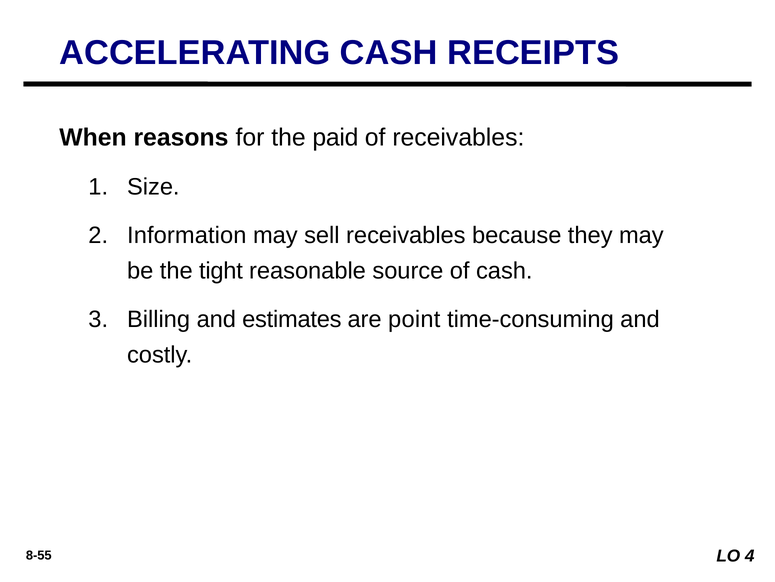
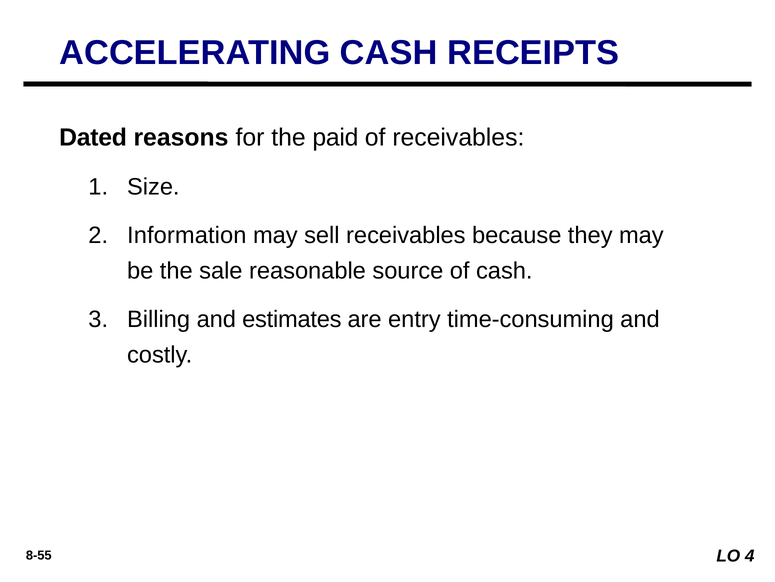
When: When -> Dated (93, 138)
tight: tight -> sale (221, 270)
point: point -> entry (414, 319)
